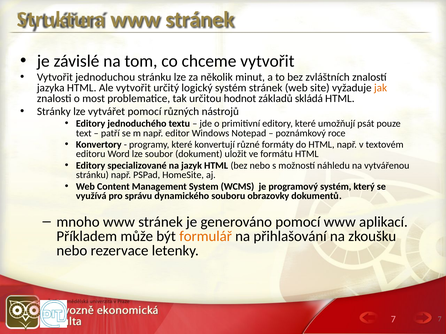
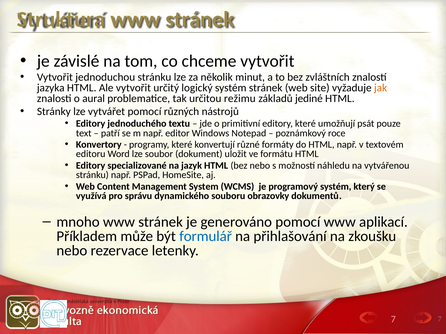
most: most -> aural (94, 99)
hodnot: hodnot -> režimu (240, 99)
skládá: skládá -> jediné (309, 99)
formulář colour: orange -> blue (206, 237)
